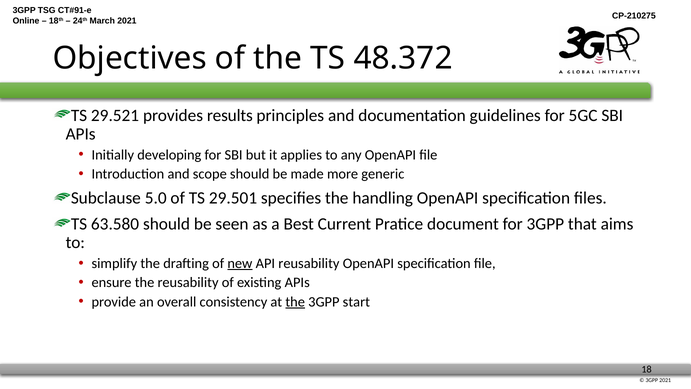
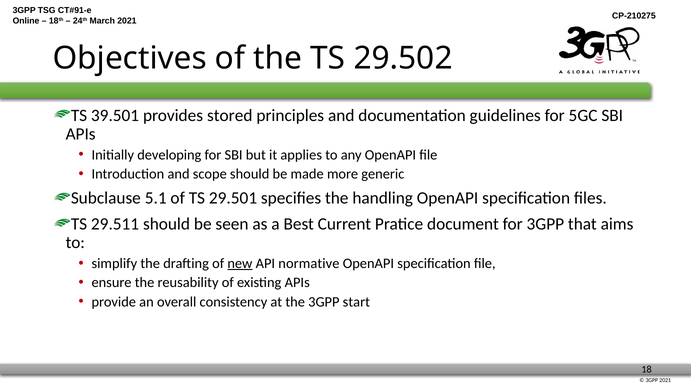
48.372: 48.372 -> 29.502 (403, 58)
29.521: 29.521 -> 39.501 (115, 115)
results: results -> stored (230, 115)
5.0: 5.0 -> 5.1 (156, 198)
63.580: 63.580 -> 29.511 (115, 224)
API reusability: reusability -> normative (309, 263)
the underline: present -> none (295, 302)
